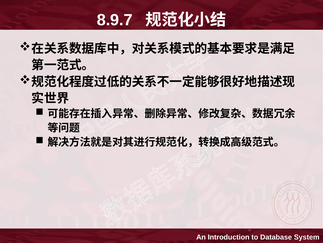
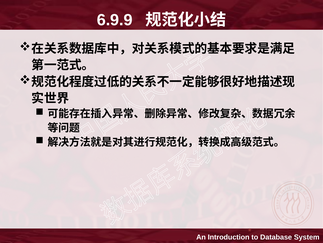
8.9.7: 8.9.7 -> 6.9.9 (115, 20)
